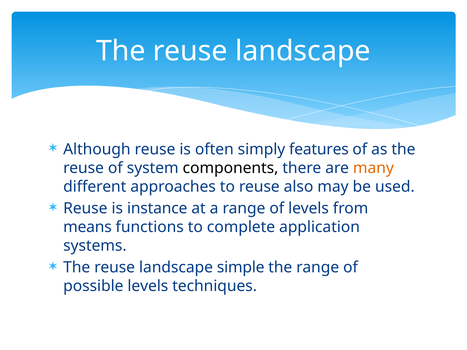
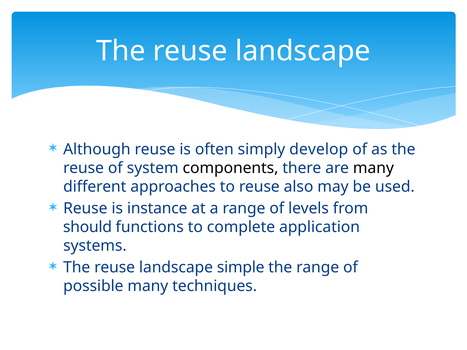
features: features -> develop (319, 149)
many colour: orange -> black (373, 168)
means: means -> should (87, 227)
possible levels: levels -> many (148, 286)
